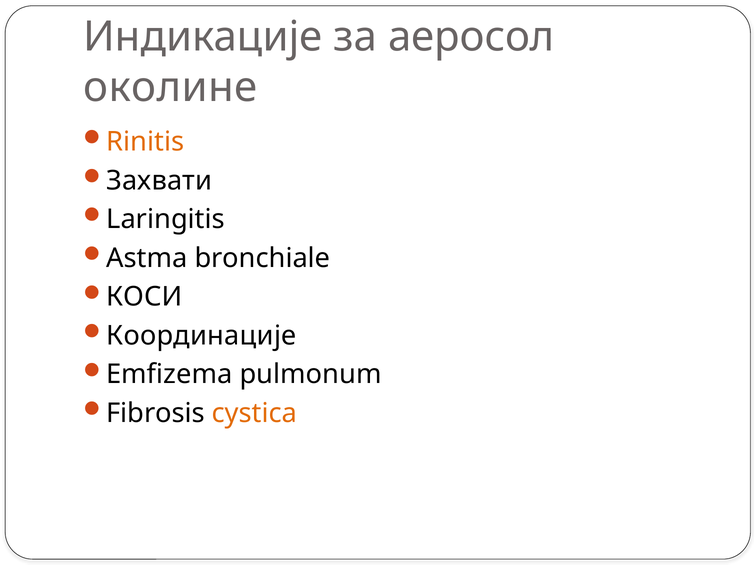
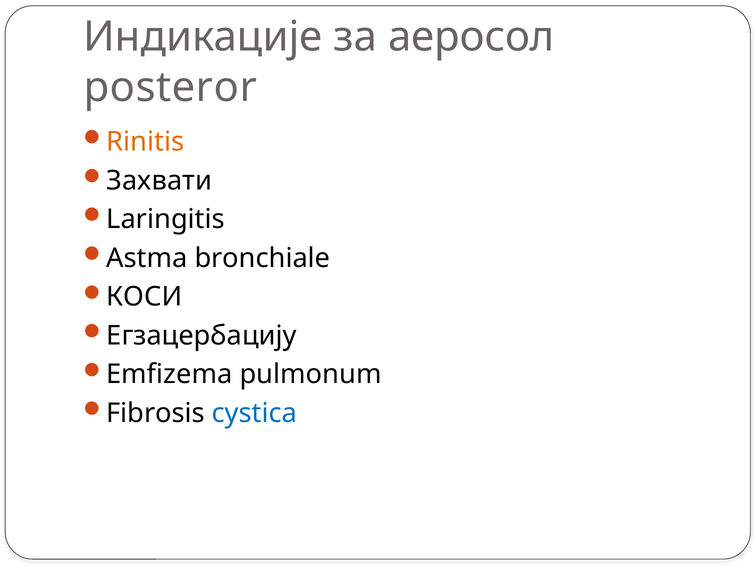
околине: околине -> posteror (170, 87)
Координације: Координације -> Егзацербацију (201, 336)
cystica colour: orange -> blue (255, 413)
